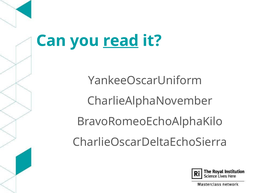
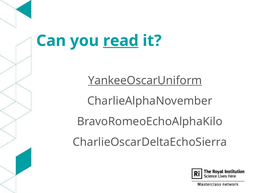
YankeeOscarUniform underline: none -> present (145, 80)
